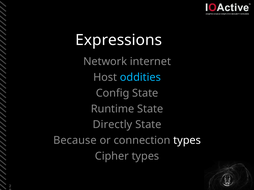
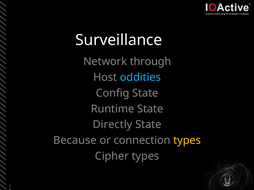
Expressions: Expressions -> Surveillance (119, 40)
internet: internet -> through (151, 62)
types colour: white -> yellow (187, 141)
